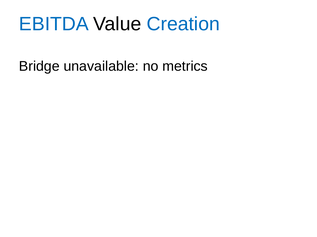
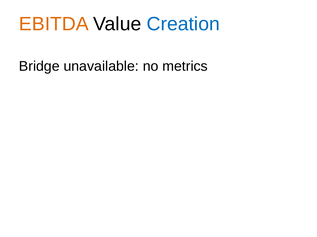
EBITDA colour: blue -> orange (54, 24)
